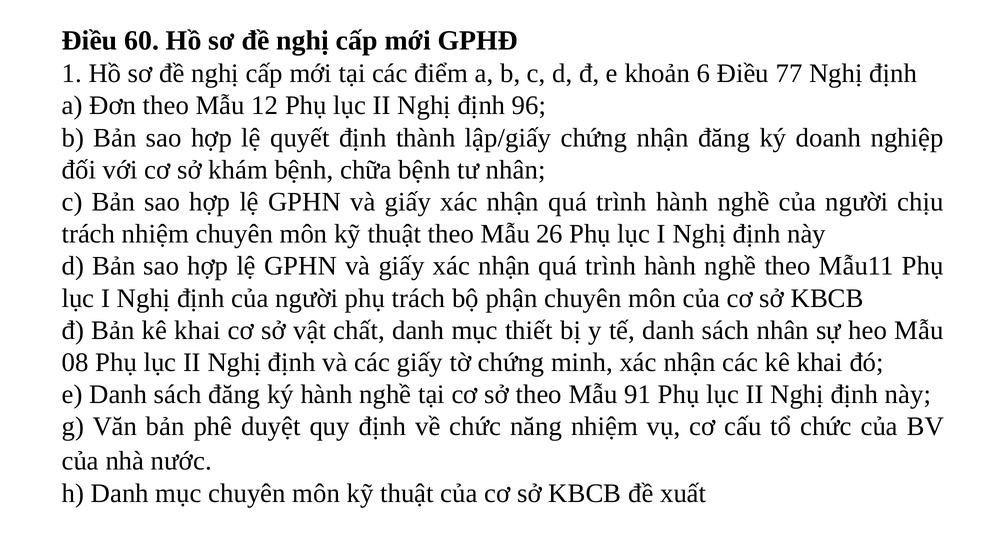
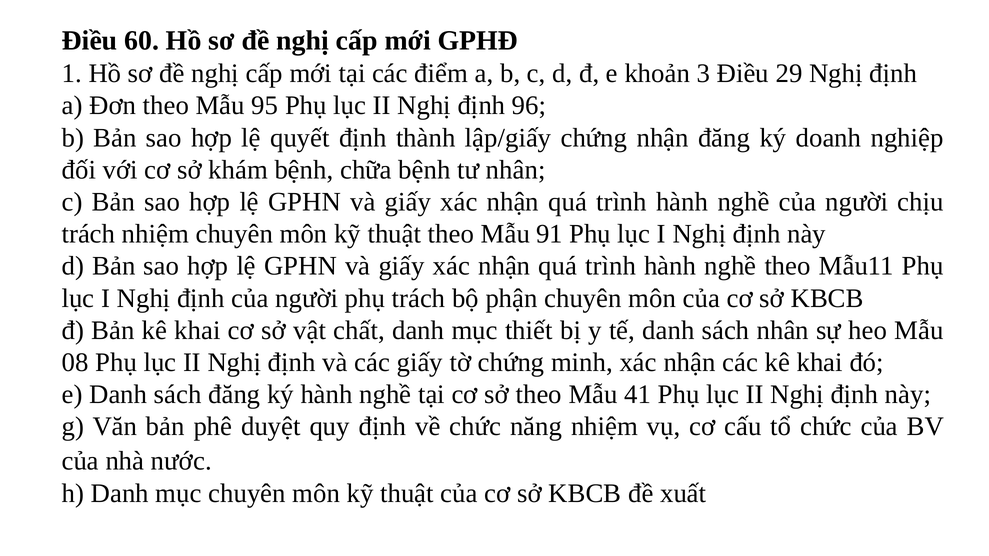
6: 6 -> 3 (703, 74)
77: 77 -> 29 (789, 74)
12: 12 -> 95 (265, 106)
26: 26 -> 91 (550, 234)
91: 91 -> 41 (638, 395)
